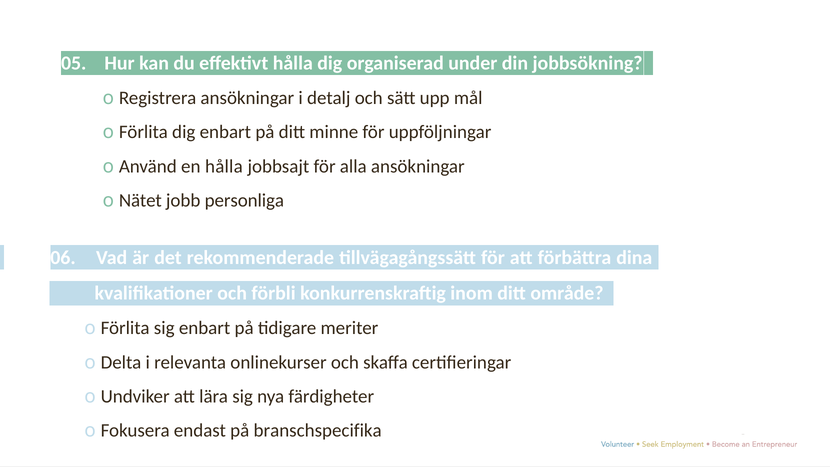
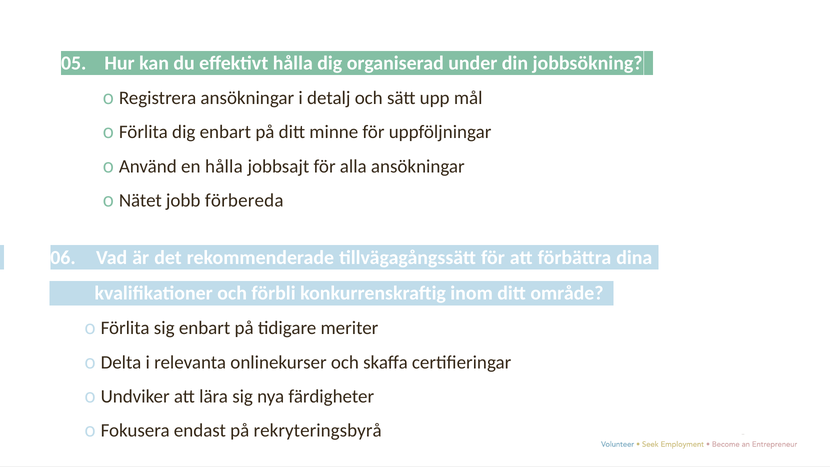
personliga: personliga -> förbereda (244, 200)
branschspecifika: branschspecifika -> rekryteringsbyrå (318, 431)
